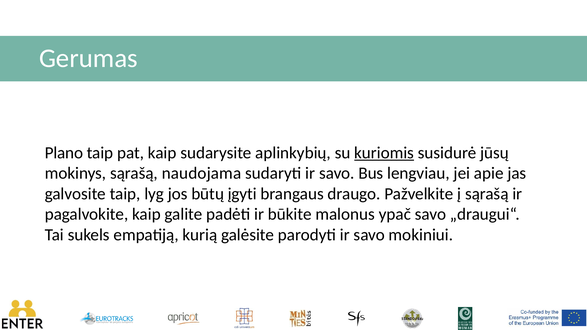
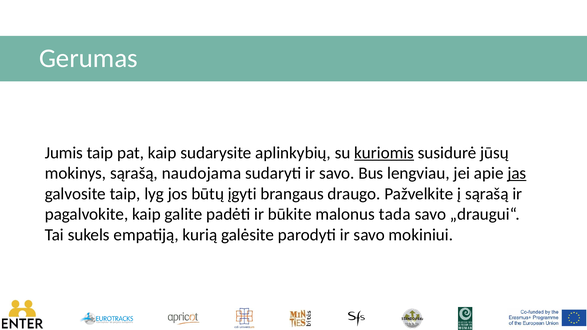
Plano: Plano -> Jumis (64, 153)
jas underline: none -> present (517, 173)
ypač: ypač -> tada (395, 214)
